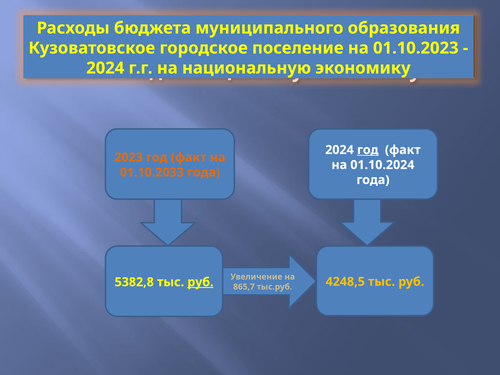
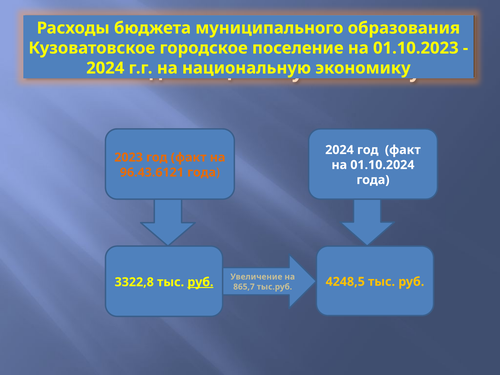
год underline: present -> none (368, 150)
01.10.2033: 01.10.2033 -> 96.43.6121 (152, 172)
5382,8: 5382,8 -> 3322,8 (134, 282)
